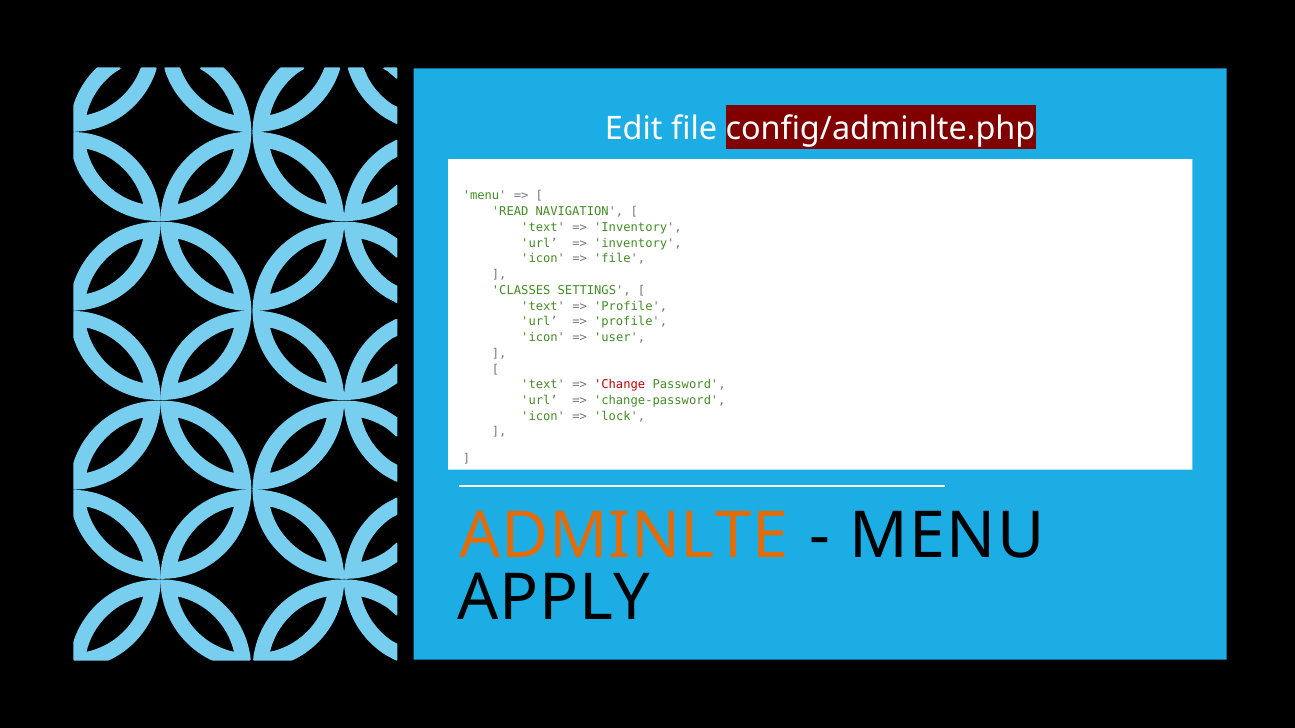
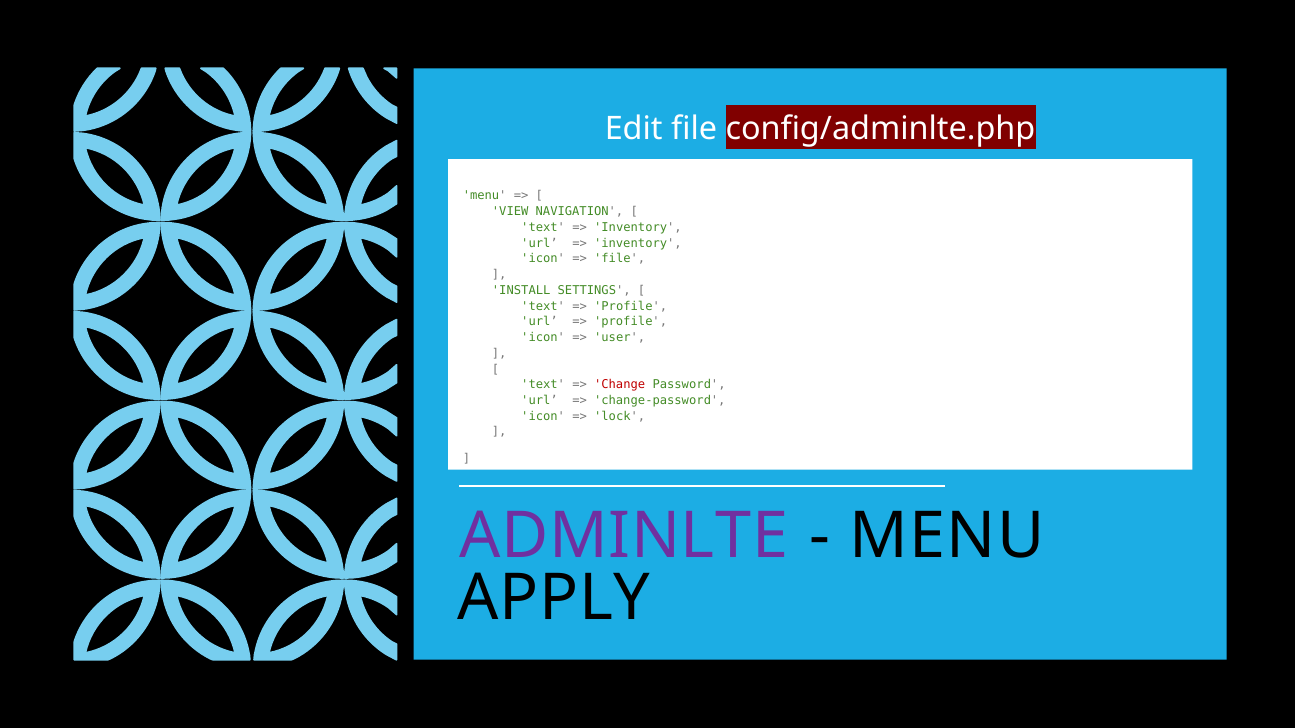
READ: READ -> VIEW (510, 212)
CLASSES: CLASSES -> INSTALL (521, 290)
ADMINLTE colour: orange -> purple (624, 536)
